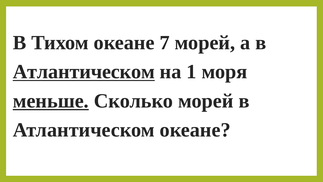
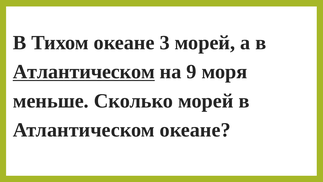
7: 7 -> 3 (165, 43)
1: 1 -> 9 (192, 72)
меньше underline: present -> none (51, 101)
